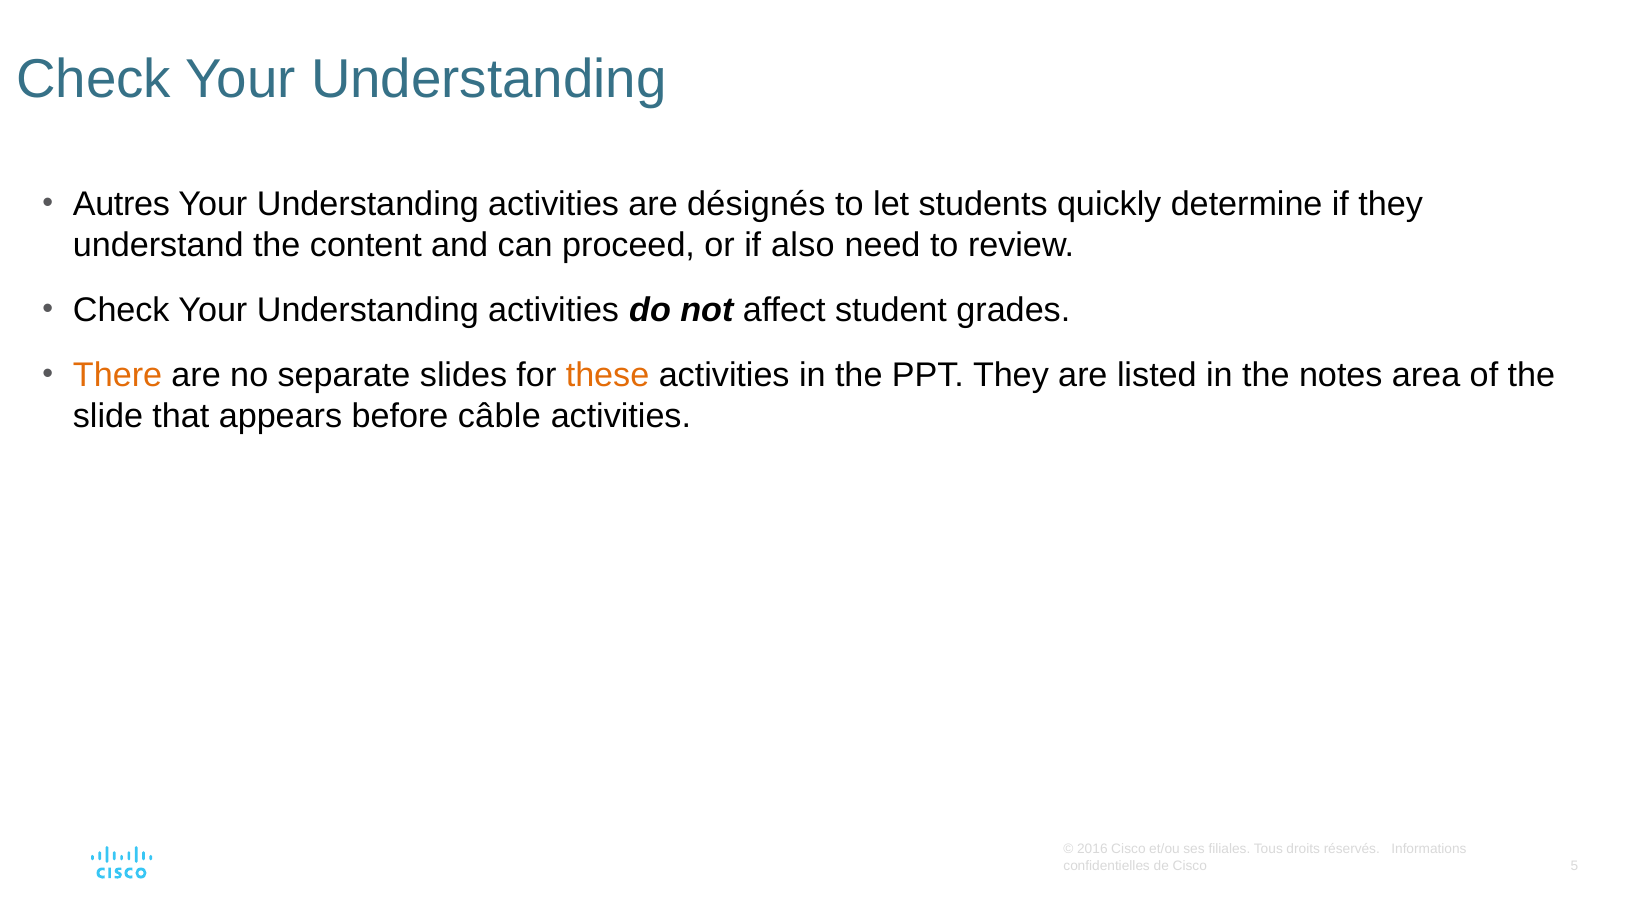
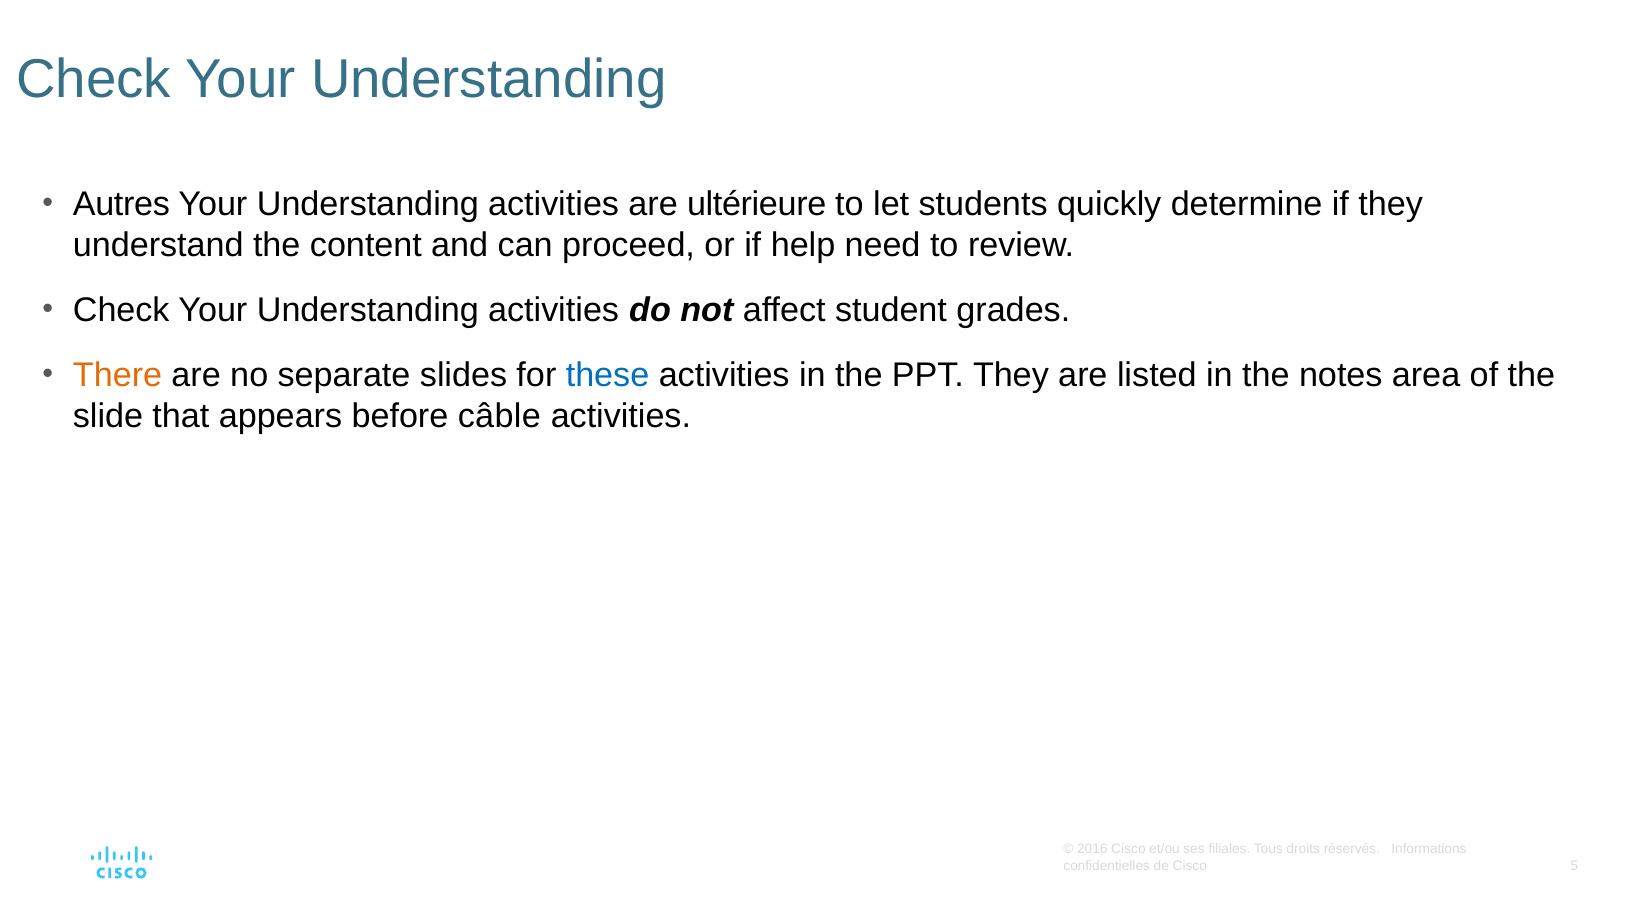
désignés: désignés -> ultérieure (757, 204)
also: also -> help (803, 245)
these colour: orange -> blue (608, 375)
